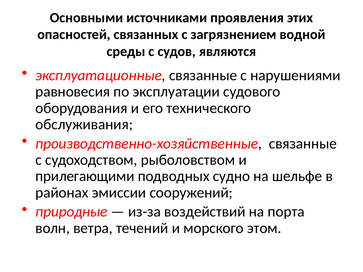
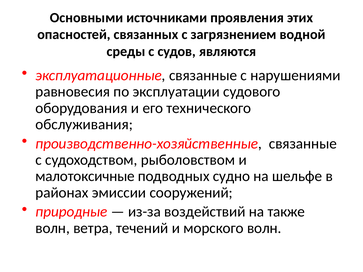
прилегающими: прилегающими -> малотоксичные (85, 176)
порта: порта -> также (286, 212)
морского этом: этом -> волн (264, 228)
